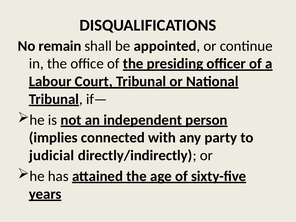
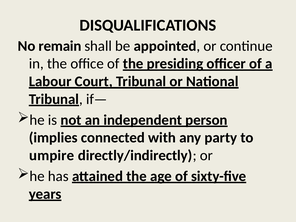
judicial: judicial -> umpire (52, 155)
